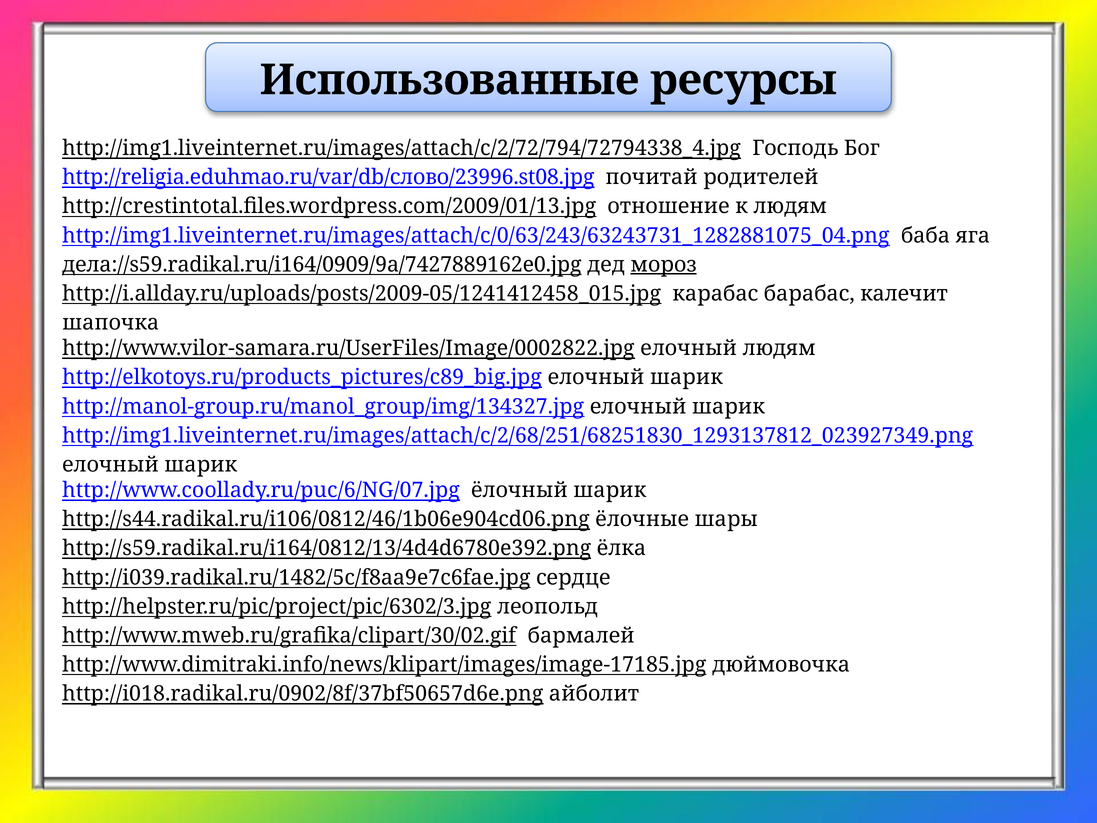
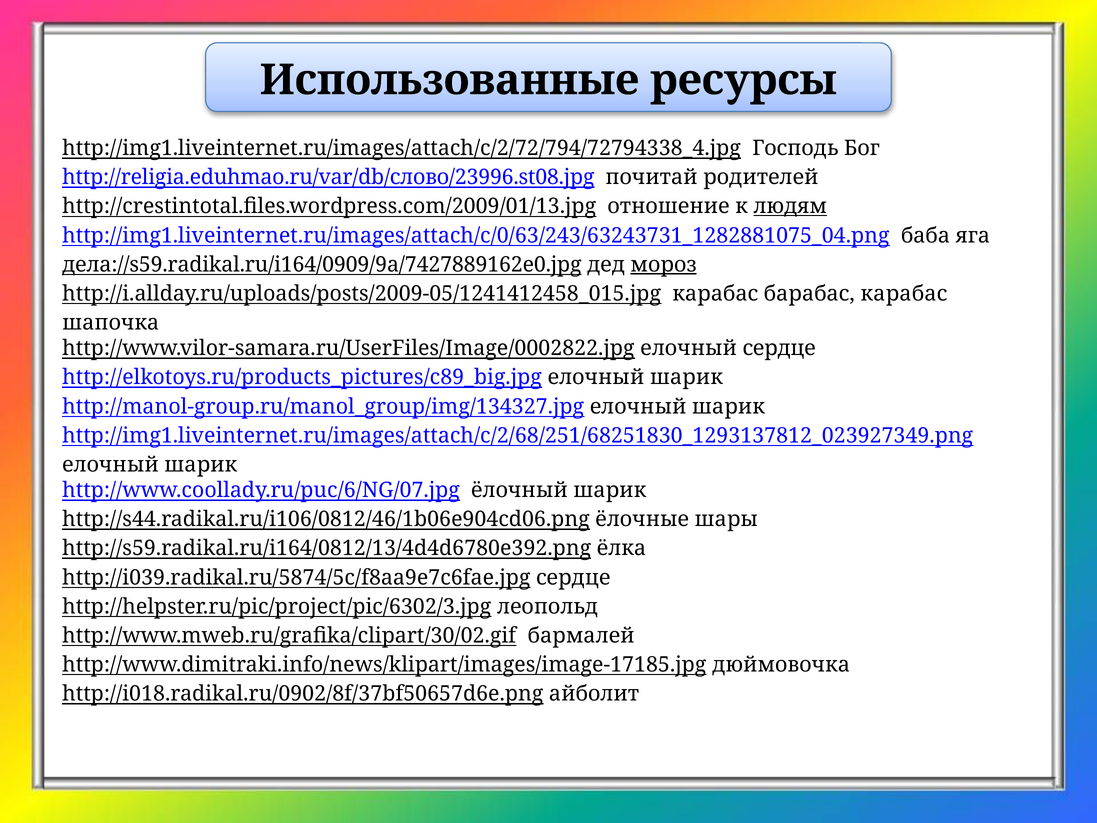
людям underline: none -> present (790, 206)
барабас калечит: калечит -> карабас (904, 294)
елочный людям: людям -> сердце (779, 348)
http://i039.radikal.ru/1482/5c/f8aa9e7c6fae.jpg: http://i039.radikal.ru/1482/5c/f8aa9e7c6fae.jpg -> http://i039.radikal.ru/5874/5c/f8aa9e7c6fae.jpg (296, 577)
